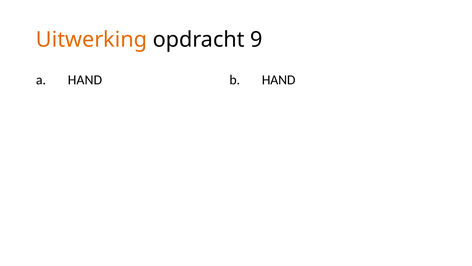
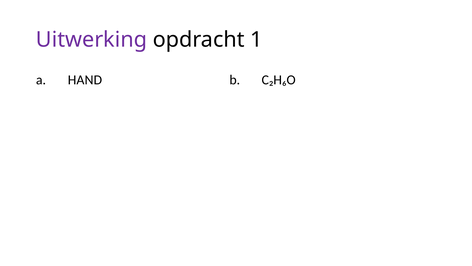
Uitwerking colour: orange -> purple (92, 40)
9: 9 -> 1 (256, 40)
b HAND: HAND -> C₂H₆O (279, 80)
